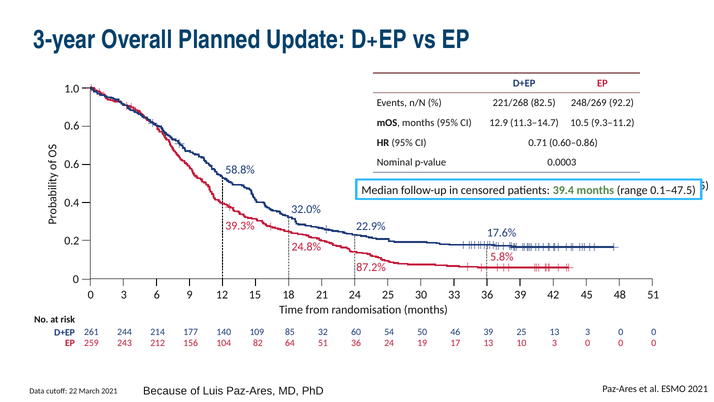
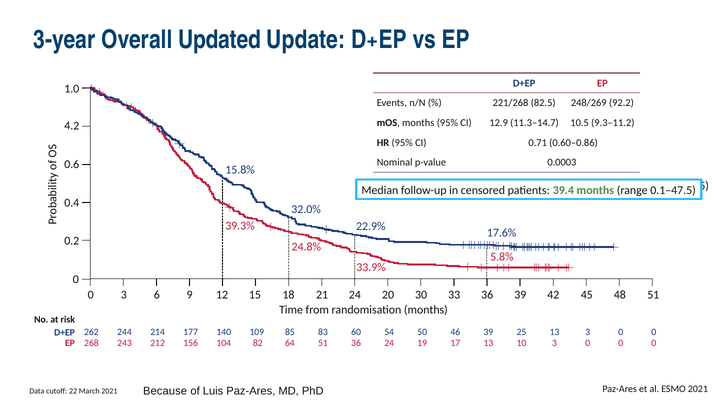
Planned: Planned -> Updated (220, 40)
0.6: 0.6 -> 4.2 (72, 125)
58.8%: 58.8% -> 15.8% (240, 170)
87.2%: 87.2% -> 33.9% (371, 267)
24 25: 25 -> 20 (388, 295)
261: 261 -> 262 (91, 332)
32: 32 -> 83 (323, 332)
259: 259 -> 268 (91, 343)
